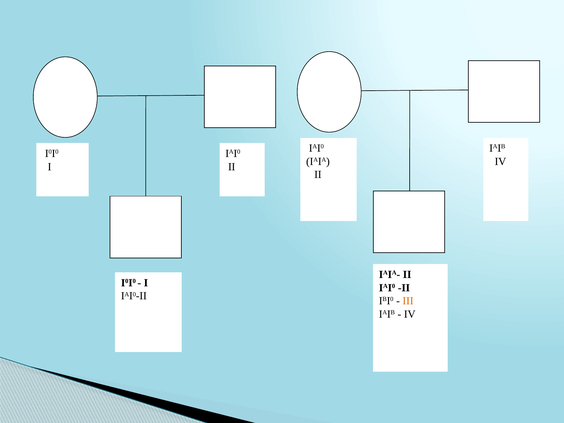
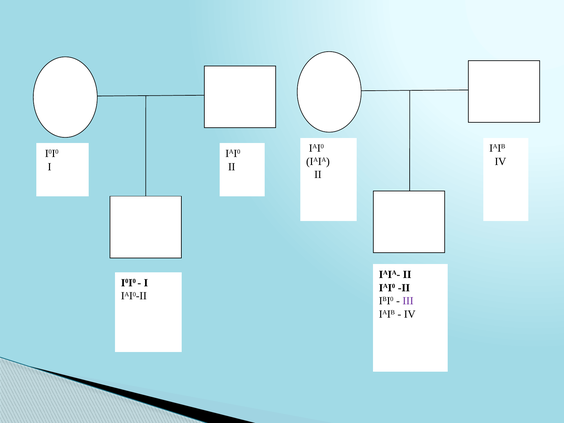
ІІІ colour: orange -> purple (408, 301)
